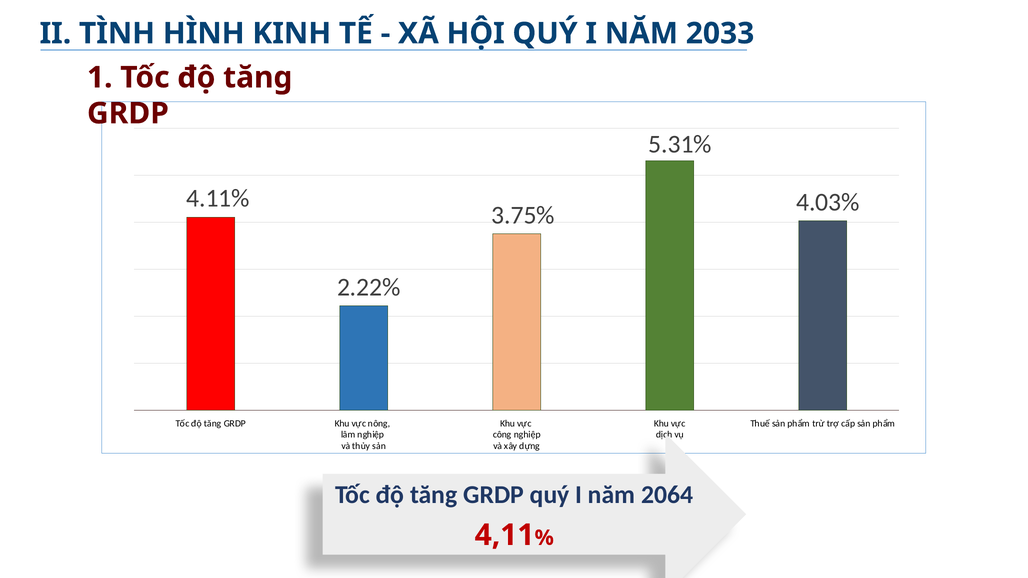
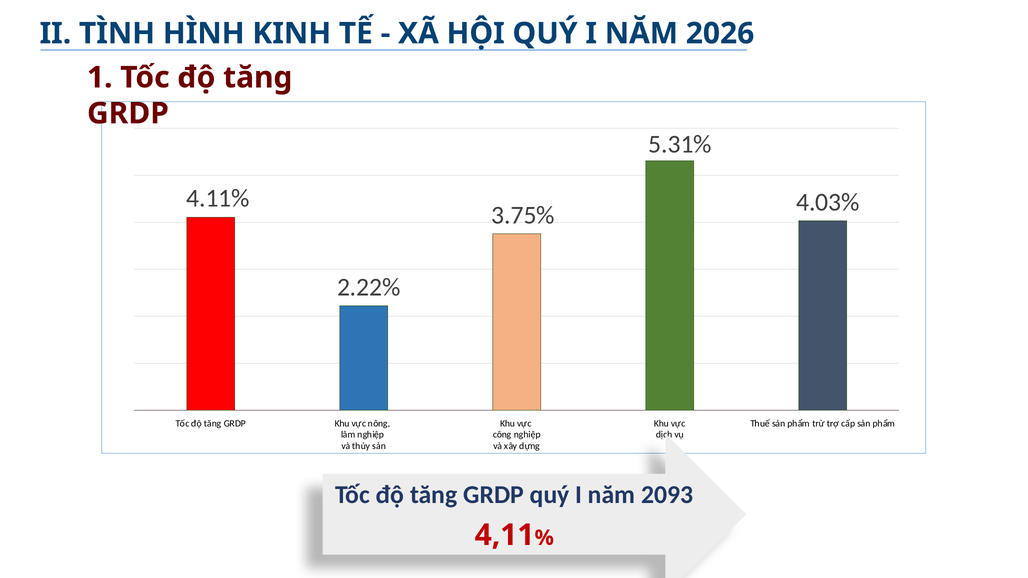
2033: 2033 -> 2026 (720, 33)
2064: 2064 -> 2093 (667, 495)
